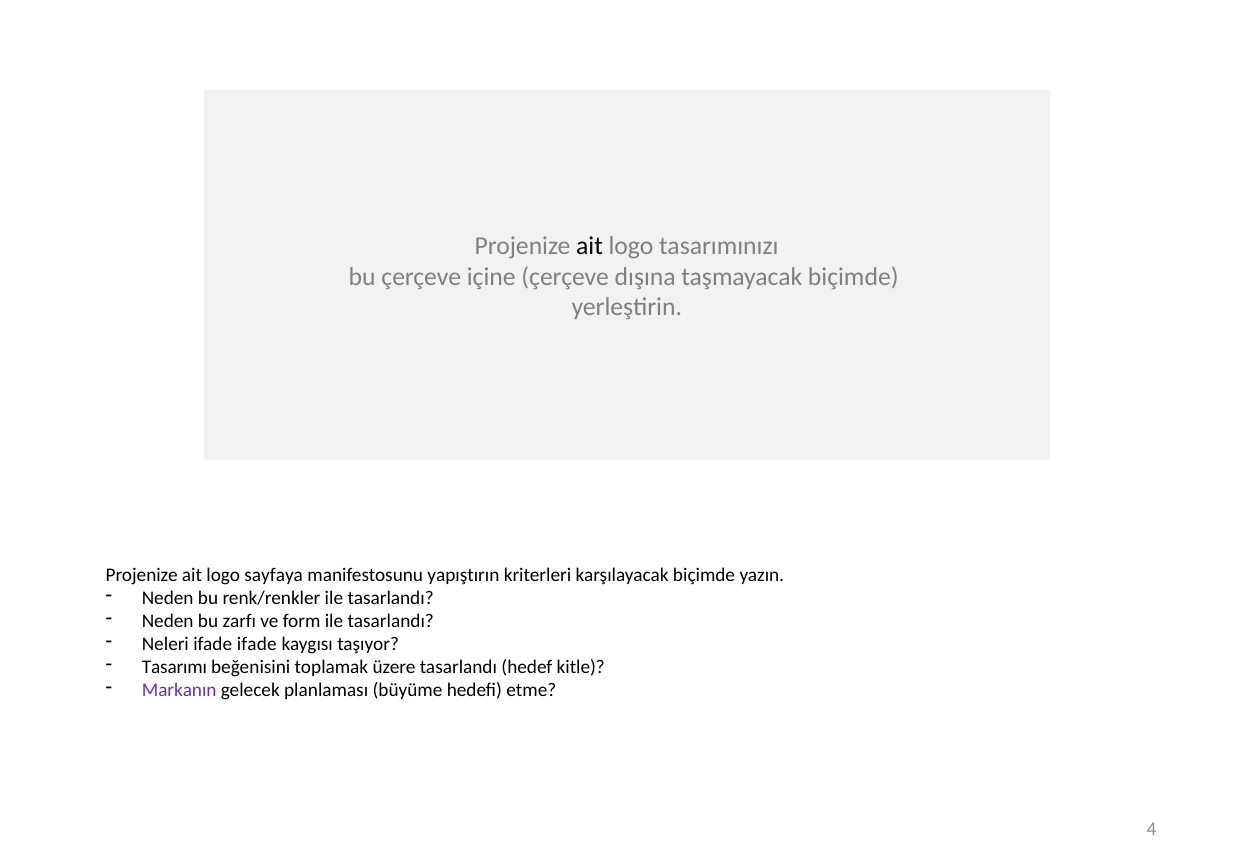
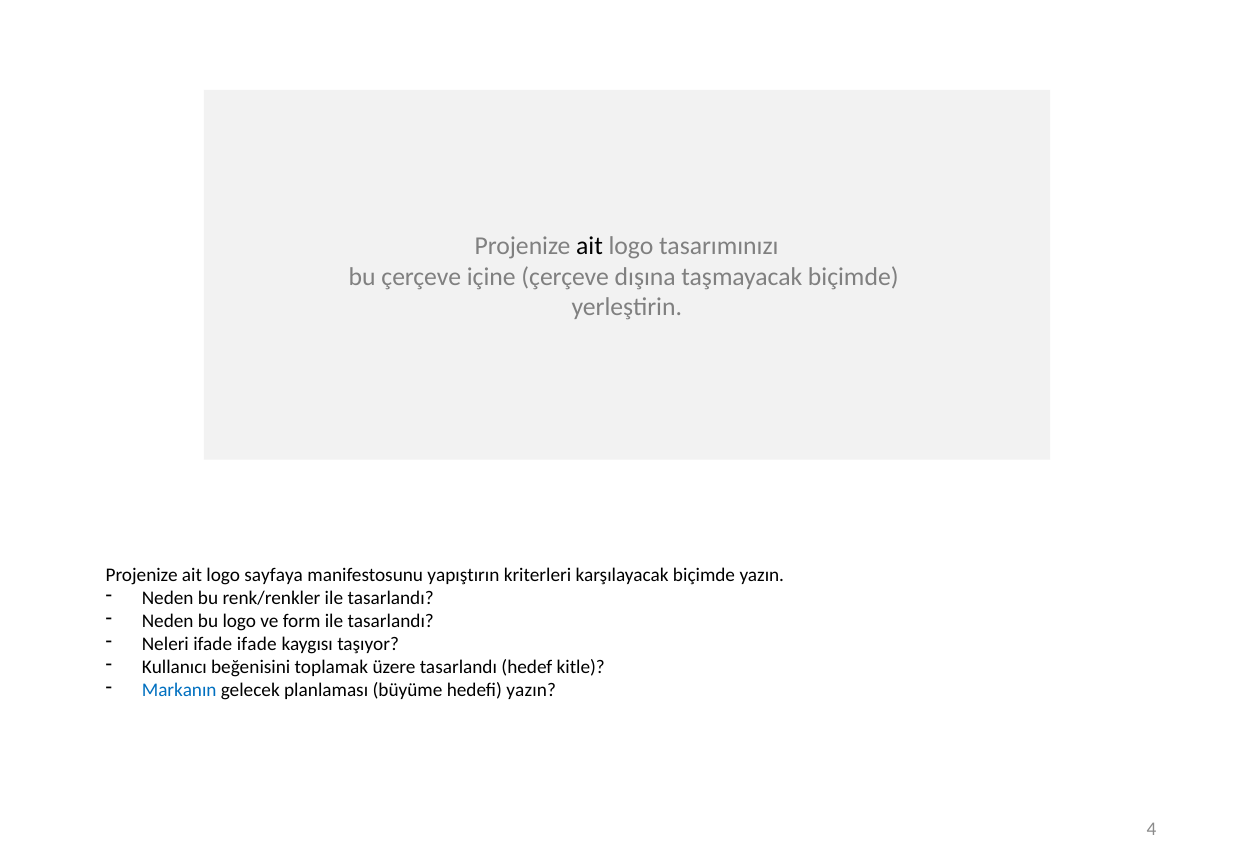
bu zarfı: zarfı -> logo (239, 621)
Tasarımı: Tasarımı -> Kullanıcı (174, 667)
Markanın colour: purple -> blue (179, 691)
hedefi etme: etme -> yazın (531, 691)
